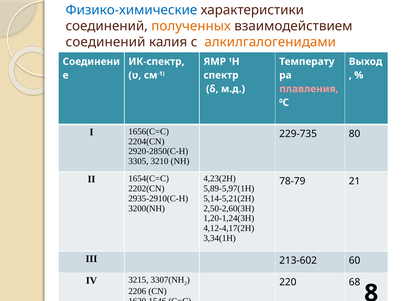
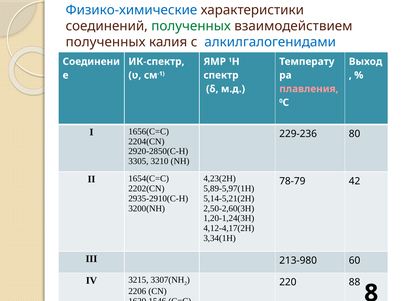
полученных colour: orange -> green (191, 26)
соединений: соединений -> полученных (106, 42)
алкилгалогенидами colour: orange -> blue (270, 42)
229-735: 229-735 -> 229-236 (298, 134)
21: 21 -> 42 (355, 181)
213-602: 213-602 -> 213-980 (298, 261)
68: 68 -> 88 (355, 283)
